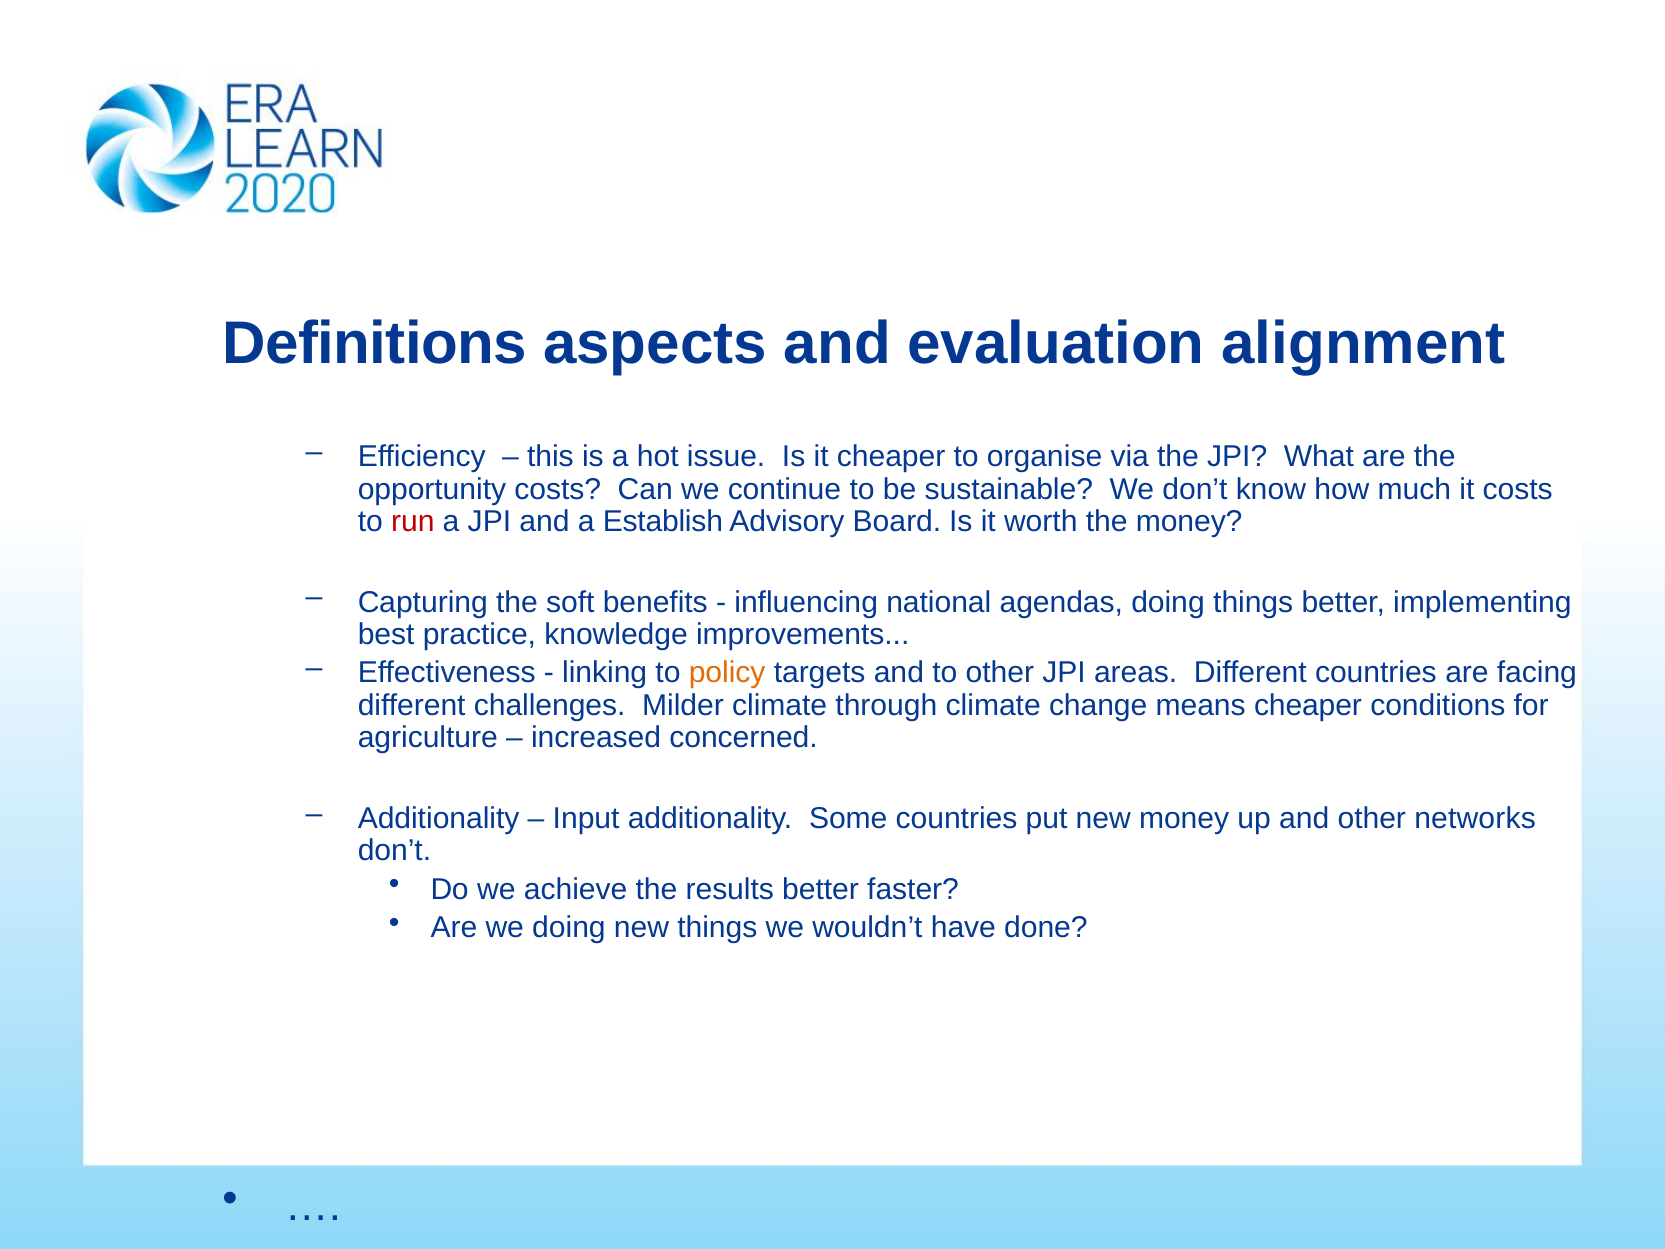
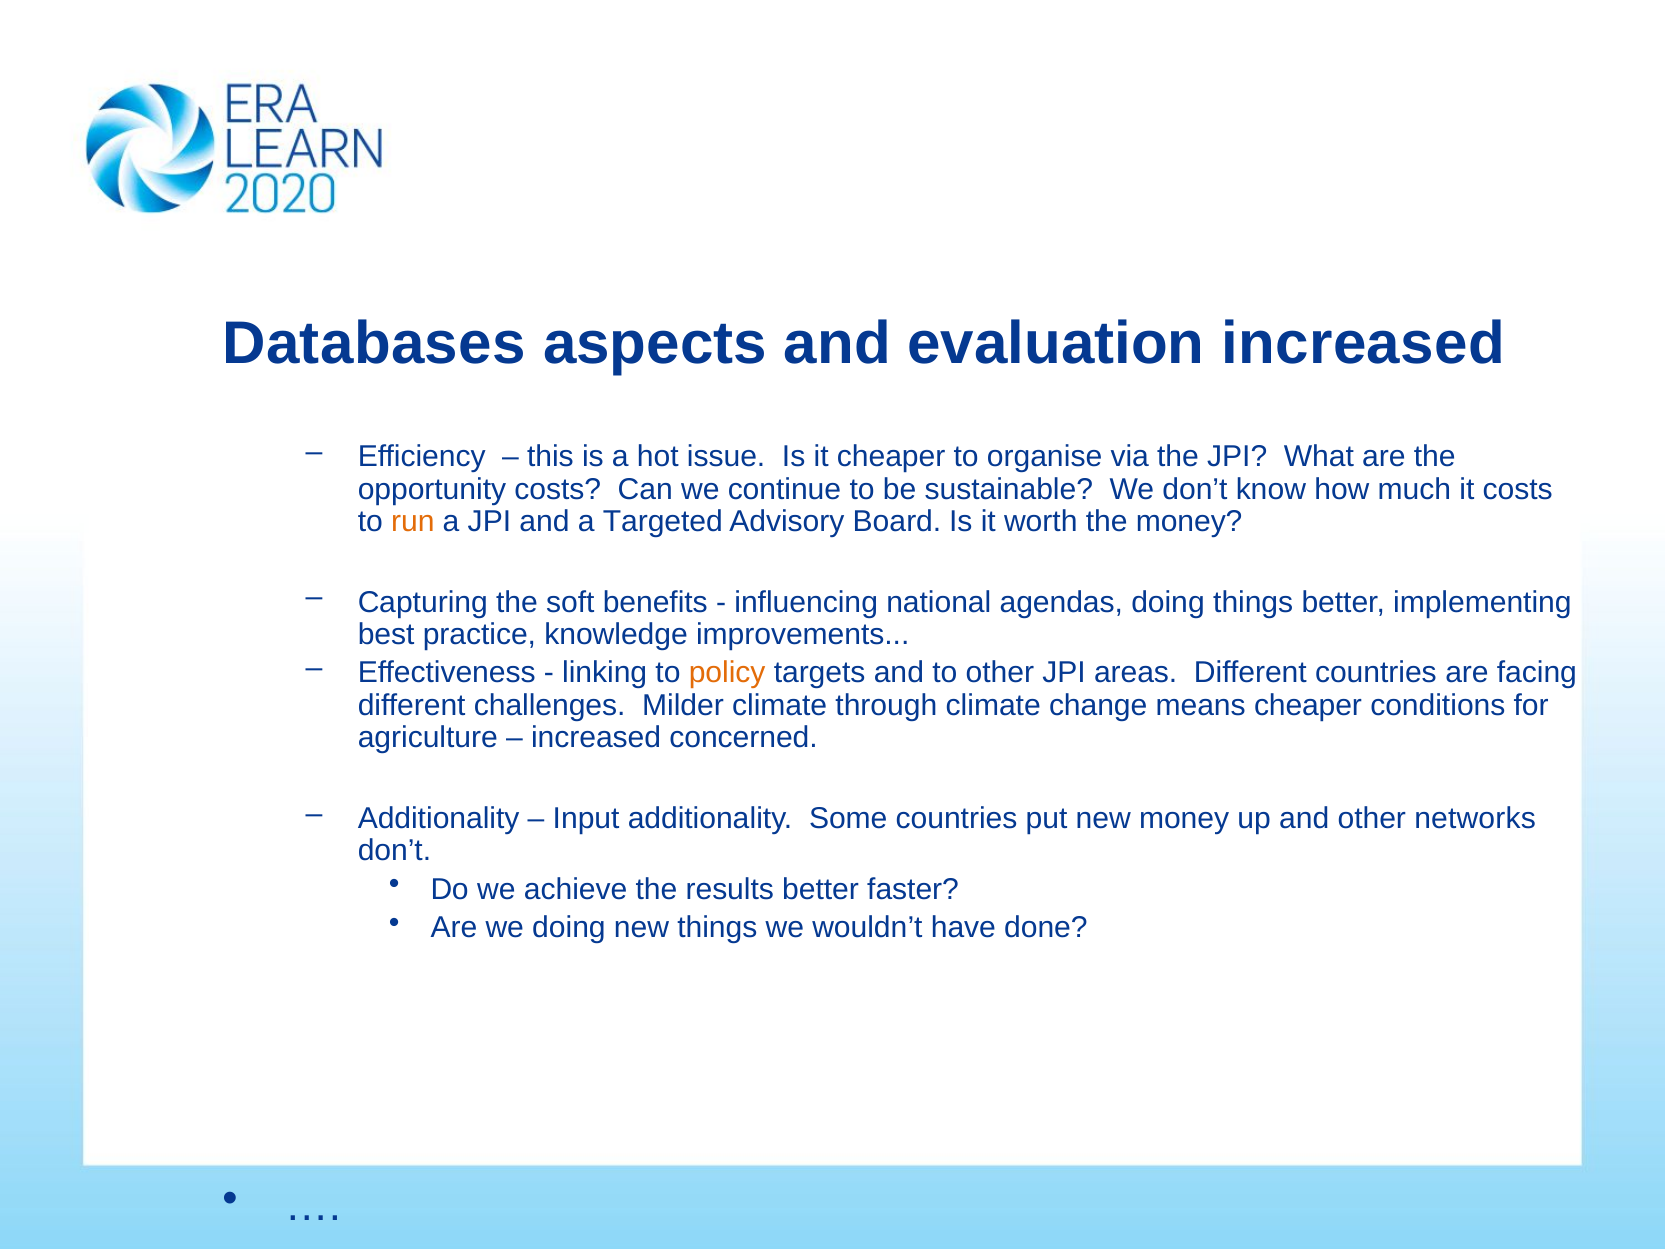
Definitions: Definitions -> Databases (374, 344)
evaluation alignment: alignment -> increased (1363, 344)
run colour: red -> orange (413, 522)
Establish: Establish -> Targeted (663, 522)
